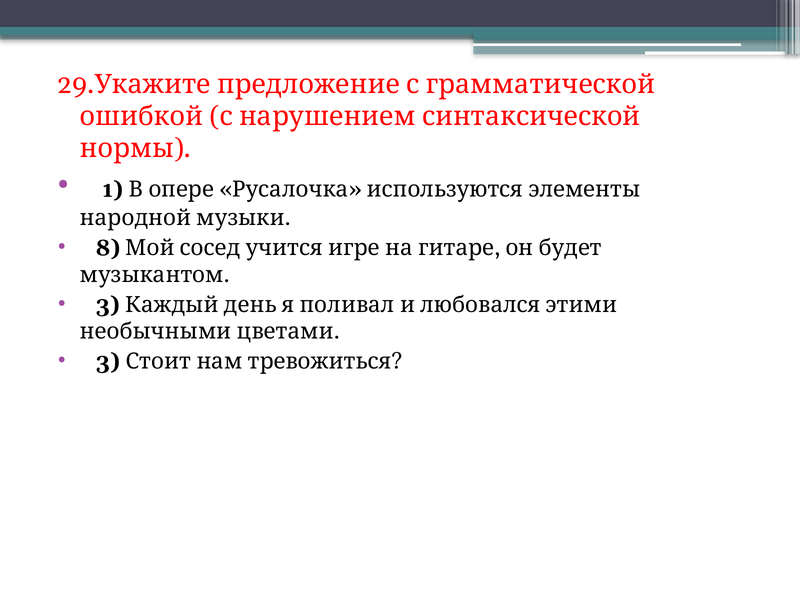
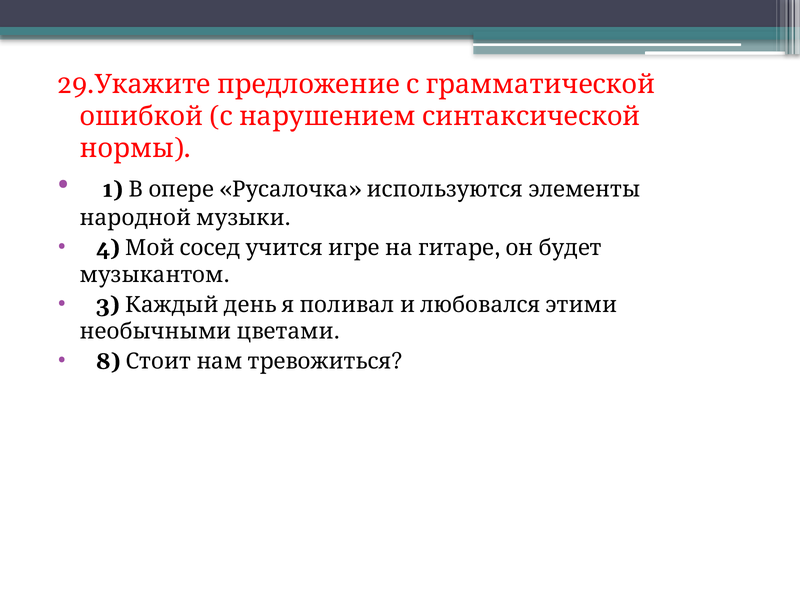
8: 8 -> 4 (108, 248)
3: 3 -> 8 (108, 362)
